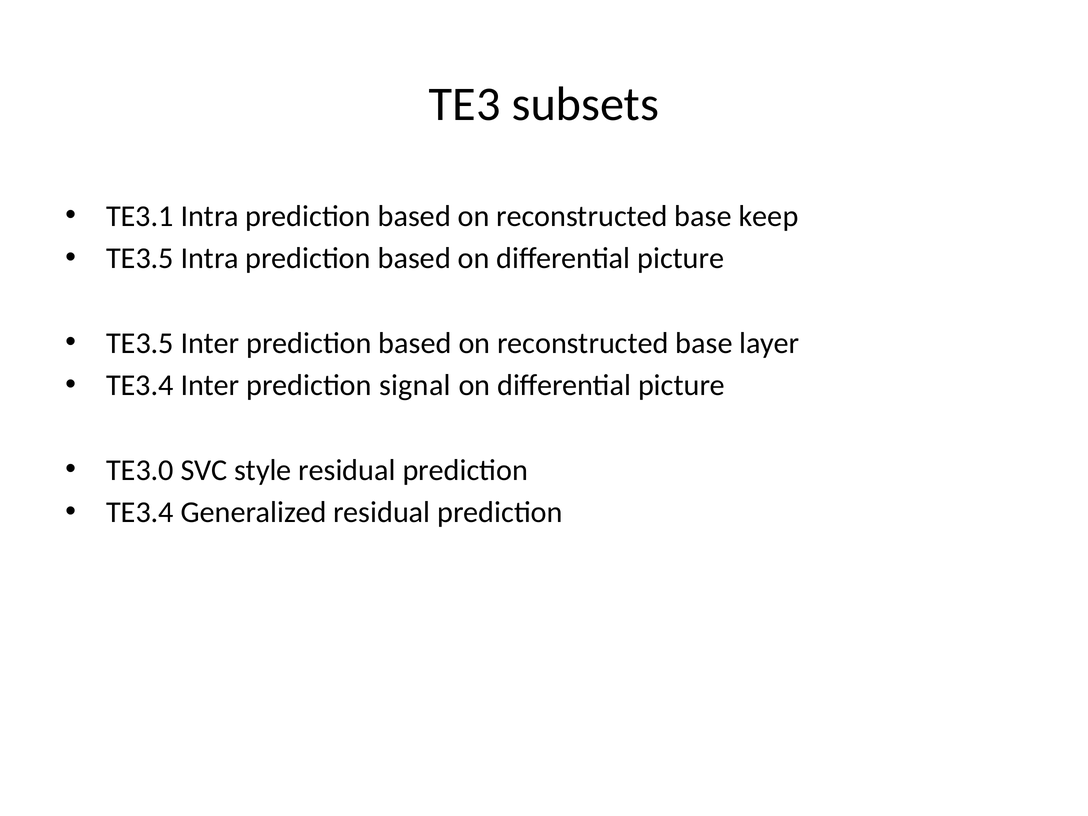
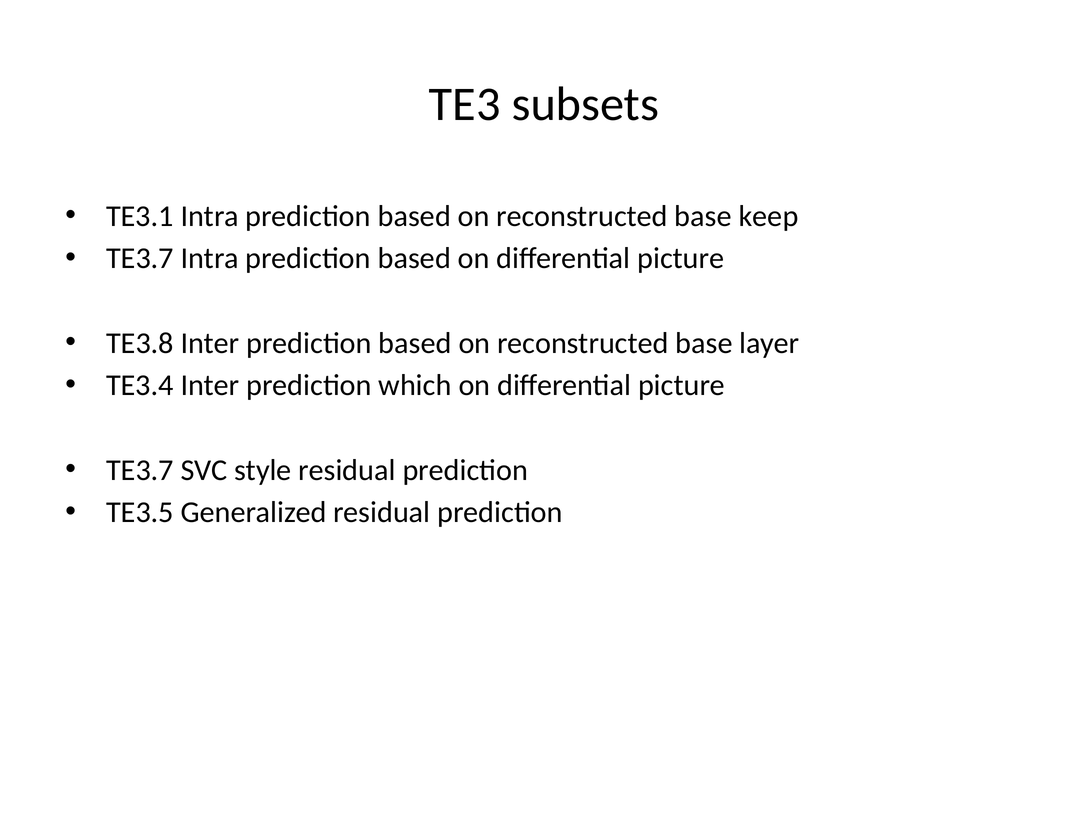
TE3.5: TE3.5 -> TE3.7 (140, 258)
TE3.5: TE3.5 -> TE3.8 (140, 343)
signal: signal -> which (415, 385)
TE3.0: TE3.0 -> TE3.7 (140, 470)
TE3.4: TE3.4 -> TE3.5 (140, 512)
